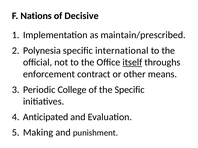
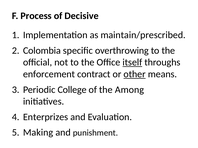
Nations: Nations -> Process (36, 16)
Polynesia: Polynesia -> Colombia (42, 51)
international: international -> overthrowing (122, 51)
other underline: none -> present (135, 74)
the Specific: Specific -> Among (129, 90)
Anticipated: Anticipated -> Enterprizes (46, 117)
